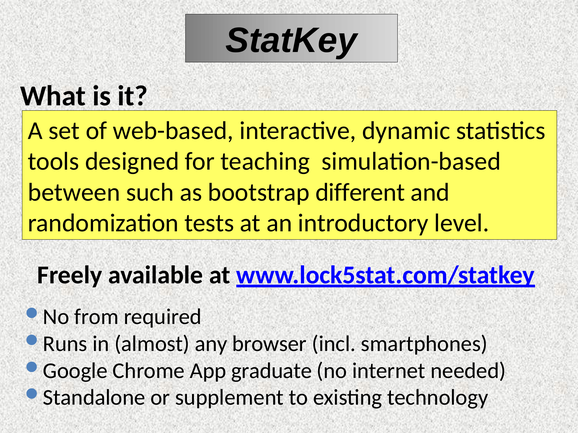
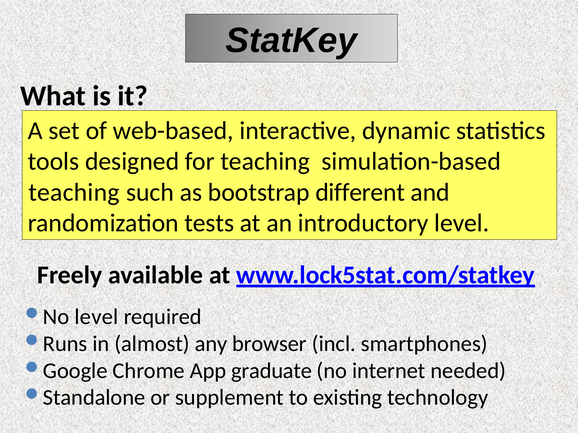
between: between -> teaching (74, 192)
from: from -> level (96, 317)
